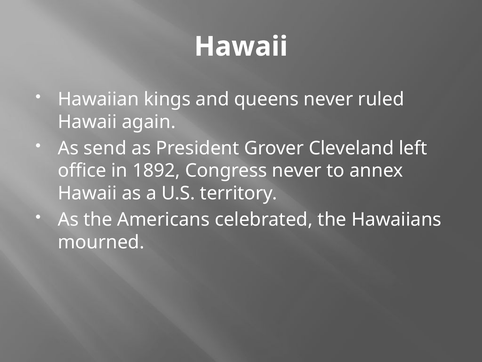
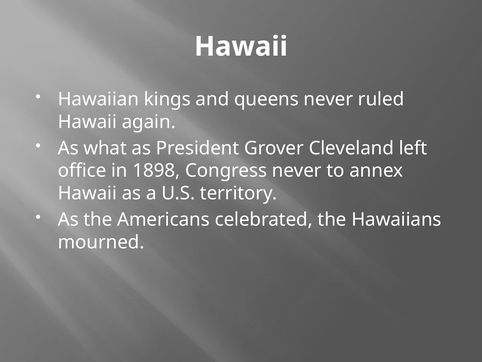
send: send -> what (105, 148)
1892: 1892 -> 1898 (156, 171)
